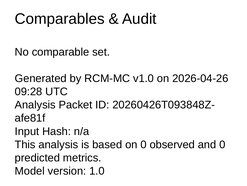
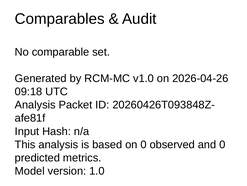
09:28: 09:28 -> 09:18 (29, 91)
